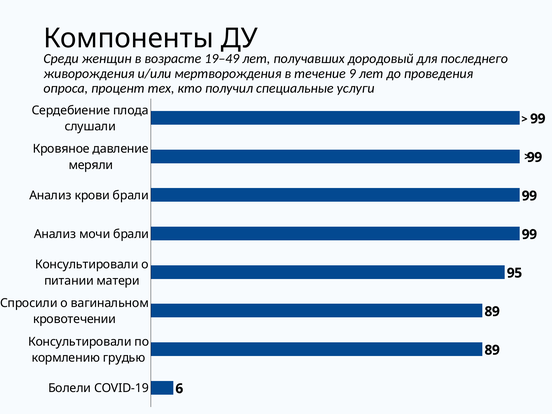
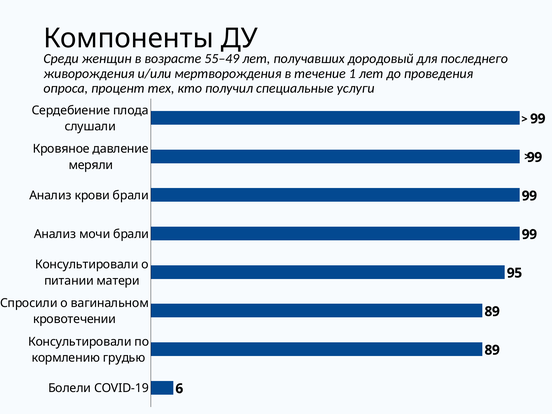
19–49: 19–49 -> 55–49 (222, 59)
9: 9 -> 1 (352, 73)
